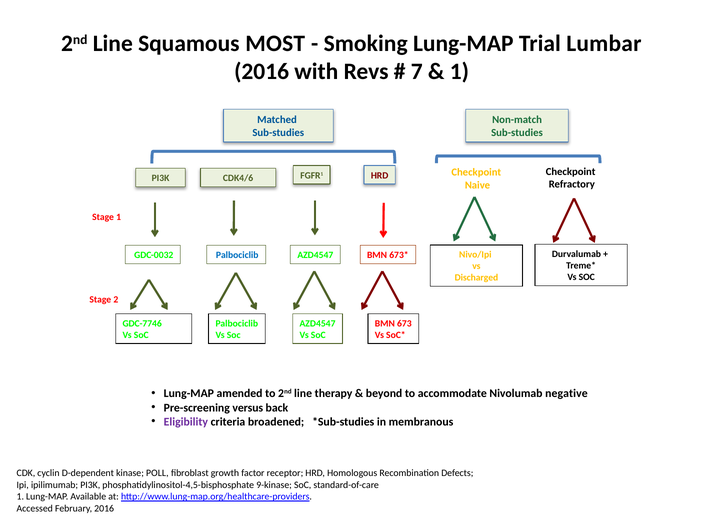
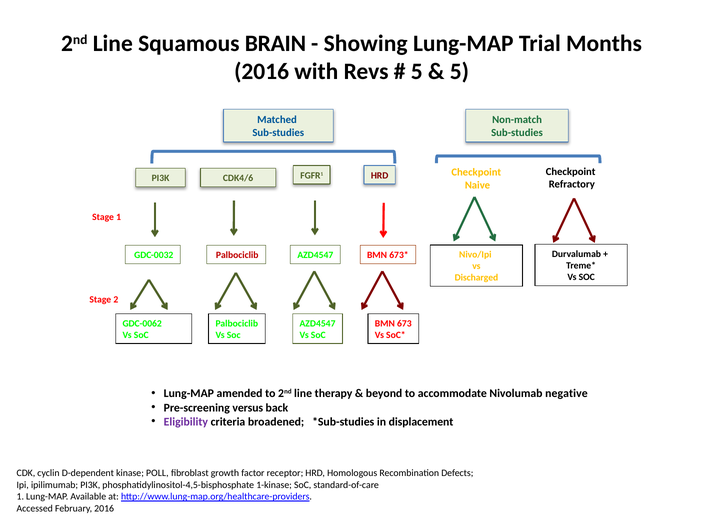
MOST: MOST -> BRAIN (275, 43)
Smoking: Smoking -> Showing (366, 43)
Lumbar: Lumbar -> Months (604, 43)
7: 7 -> 5 (417, 72)
1: 1 -> 5 (459, 72)
Palbociclib colour: blue -> red (237, 255)
GDC-7746: GDC-7746 -> GDC-0062 (142, 324)
membranous: membranous -> displacement (421, 422)
9-kinase: 9-kinase -> 1-kinase (274, 485)
